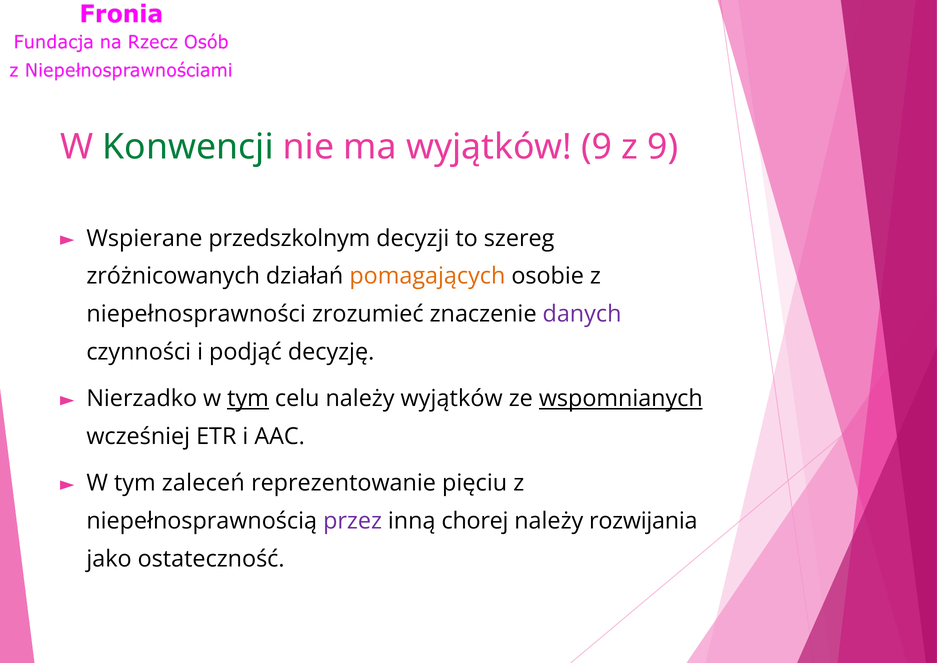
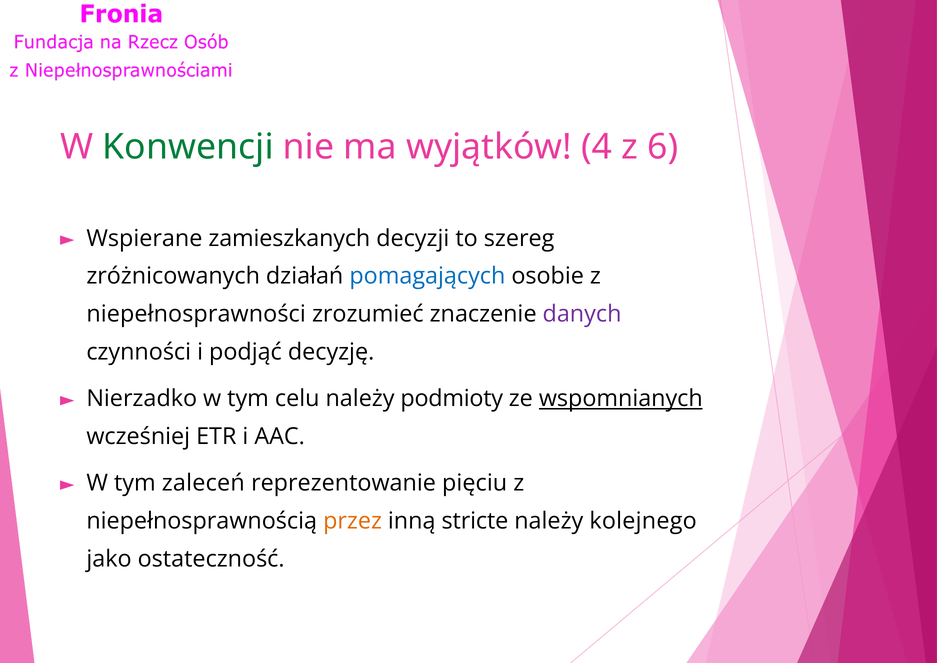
wyjątków 9: 9 -> 4 (597, 147)
z 9: 9 -> 6 (663, 147)
przedszkolnym: przedszkolnym -> zamieszkanych (289, 238)
pomagających colour: orange -> blue (427, 276)
tym underline: present -> none (248, 398)
należy wyjątków: wyjątków -> podmioty (452, 398)
przez colour: purple -> orange (353, 521)
chorej: chorej -> stricte (475, 521)
rozwijania: rozwijania -> kolejnego (643, 521)
